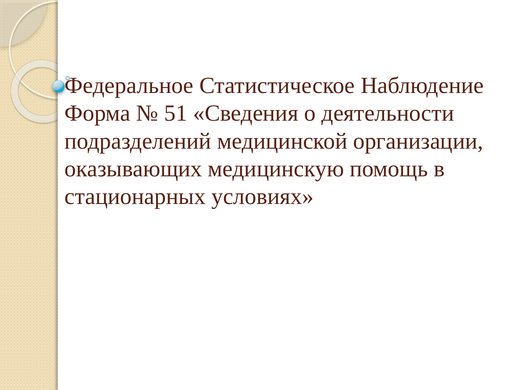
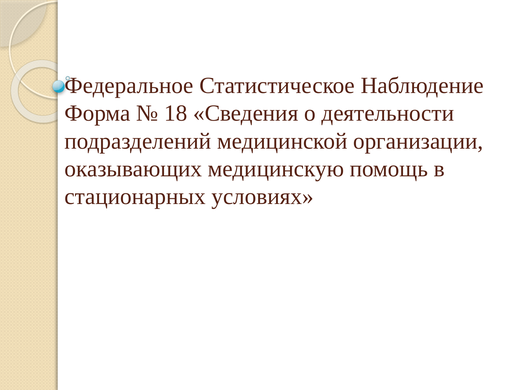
51: 51 -> 18 (176, 114)
